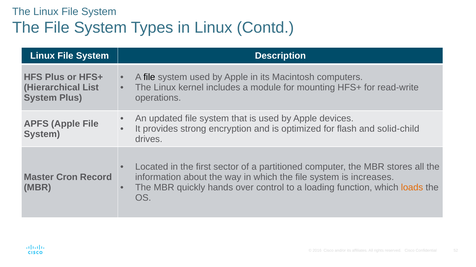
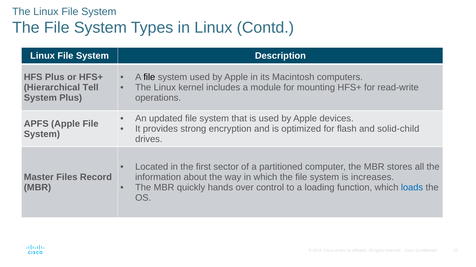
List: List -> Tell (91, 88)
Cron: Cron -> Files (67, 178)
loads colour: orange -> blue (412, 188)
